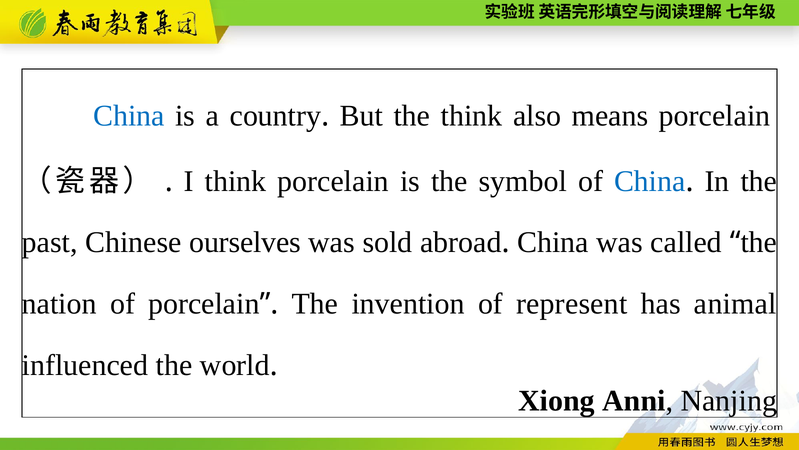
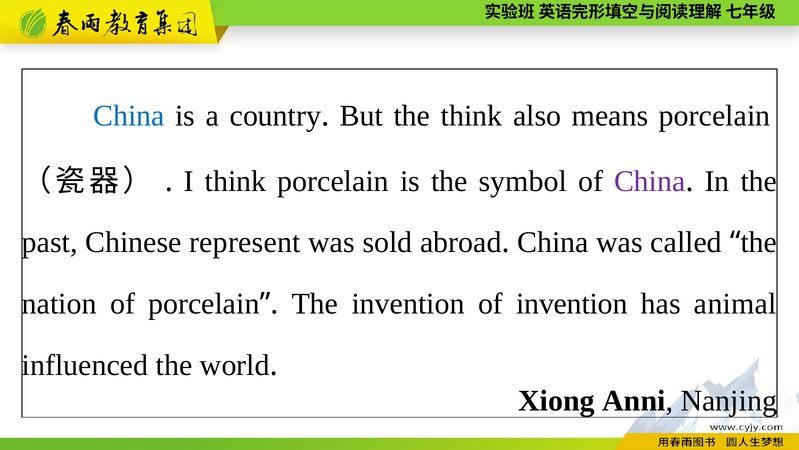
China colour: blue -> purple (650, 181)
ourselves: ourselves -> represent (245, 242)
of represent: represent -> invention (572, 304)
